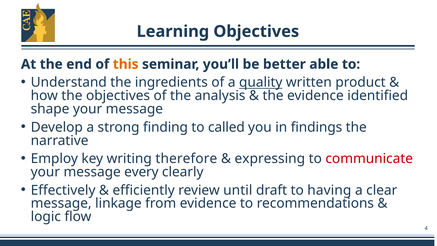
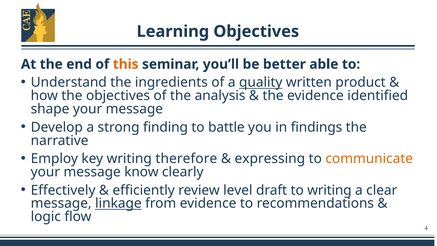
called: called -> battle (226, 127)
communicate colour: red -> orange (369, 159)
every: every -> know (141, 172)
until: until -> level (238, 190)
to having: having -> writing (329, 190)
linkage underline: none -> present (118, 203)
